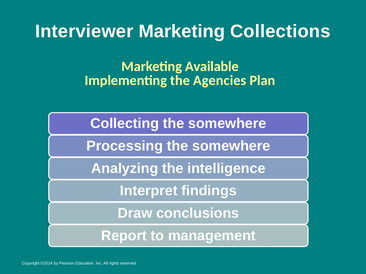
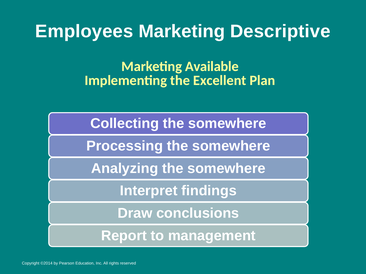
Interviewer: Interviewer -> Employees (84, 31)
Collections: Collections -> Descriptive (280, 31)
Agencies: Agencies -> Excellent (220, 81)
intelligence: intelligence -> somewhere (226, 169)
